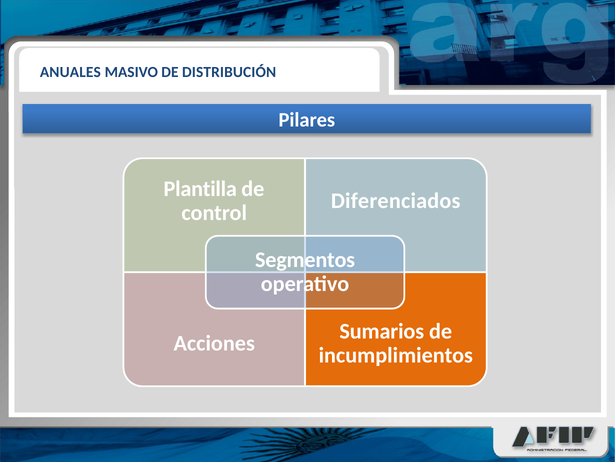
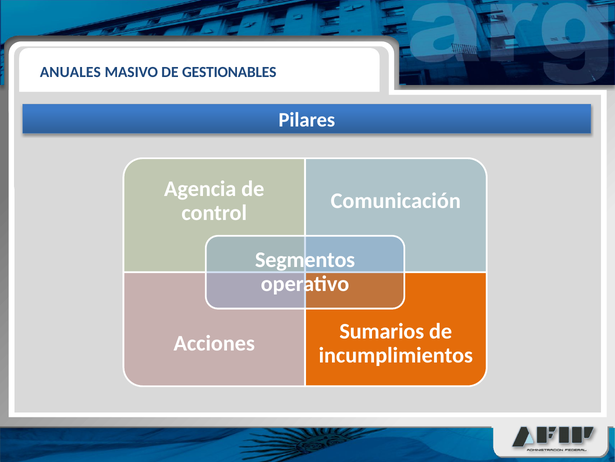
DISTRIBUCIÓN: DISTRIBUCIÓN -> GESTIONABLES (229, 72)
Plantilla: Plantilla -> Agencia (200, 189)
Diferenciados: Diferenciados -> Comunicación (396, 201)
